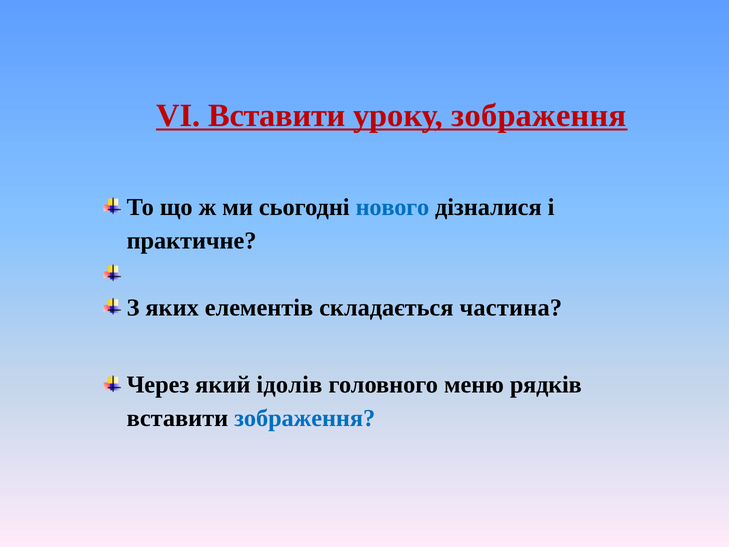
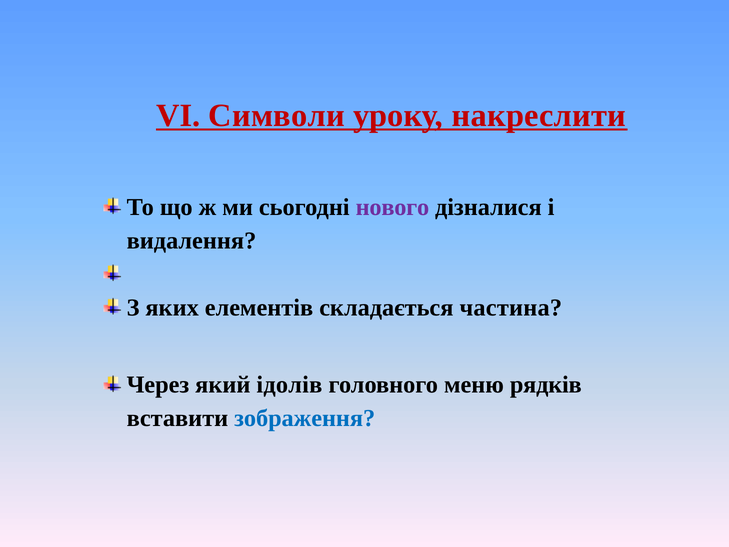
VІ Вставити: Вставити -> Символи (277, 115)
уроку зображення: зображення -> накреслити (539, 115)
нового colour: blue -> purple (392, 207)
практичне: практичне -> видалення (191, 240)
